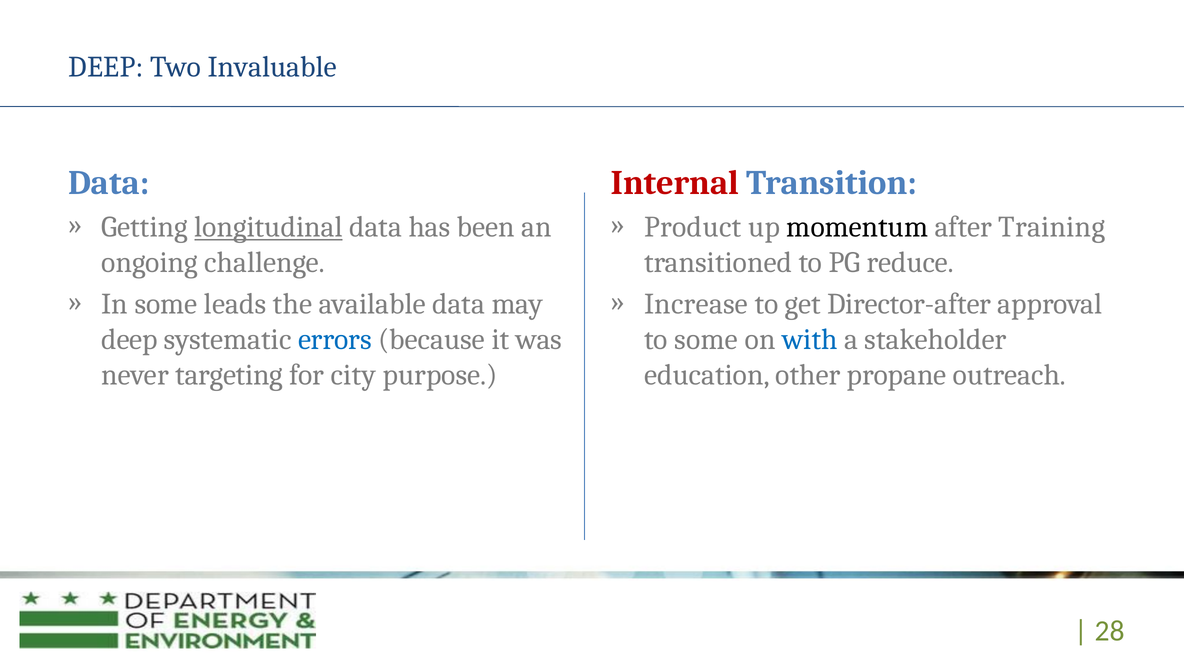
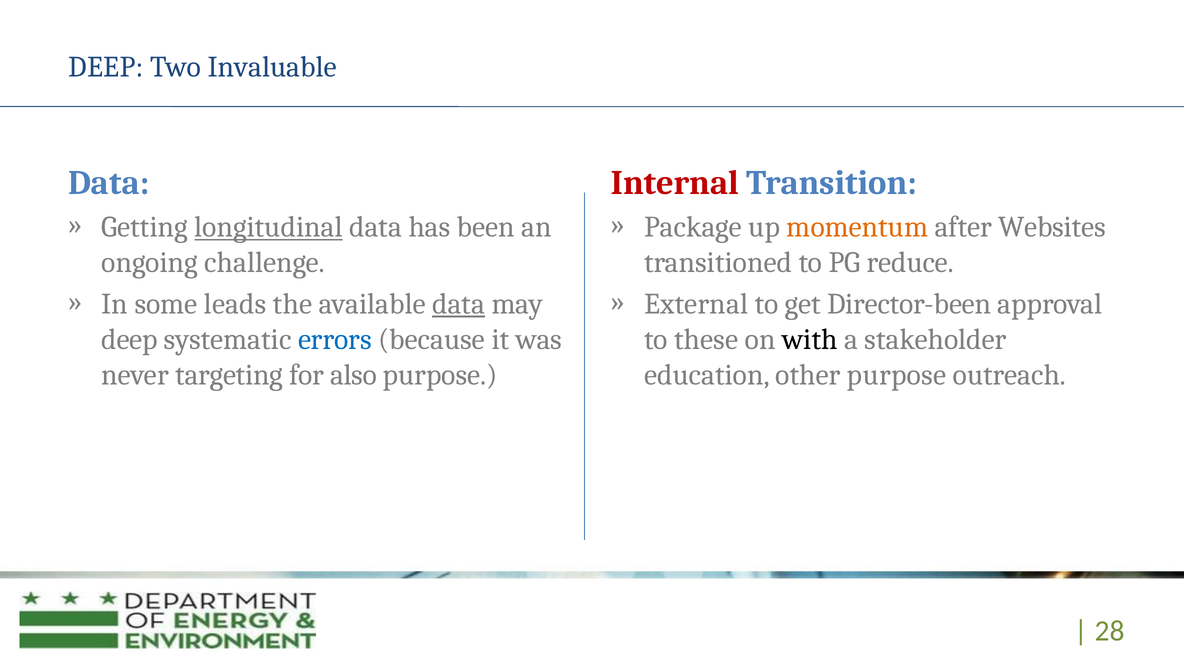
Product: Product -> Package (693, 227)
momentum colour: black -> orange (857, 227)
Training: Training -> Websites (1052, 227)
data underline: none -> present (459, 304)
Increase: Increase -> External (696, 304)
Director-after: Director-after -> Director-been (909, 304)
to some: some -> these (706, 339)
with colour: blue -> black (810, 339)
city: city -> also (354, 375)
other propane: propane -> purpose (897, 375)
